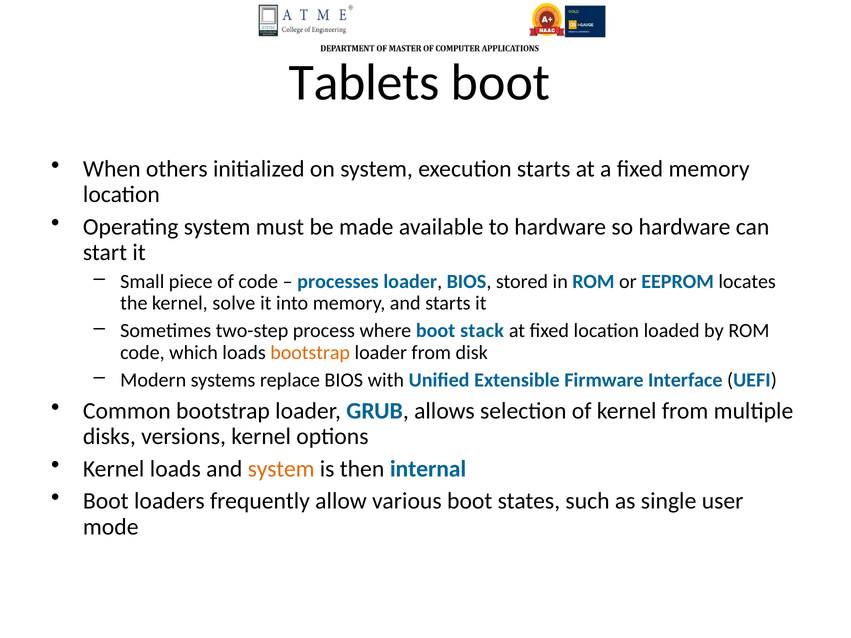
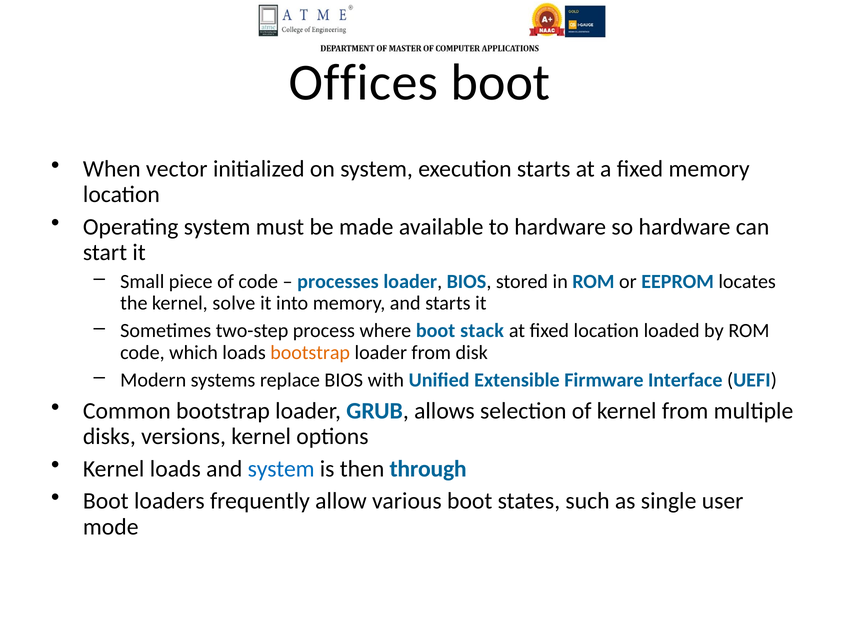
Tablets: Tablets -> Offices (364, 82)
others: others -> vector (177, 169)
system colour: orange -> blue (281, 469)
internal: internal -> through (428, 469)
